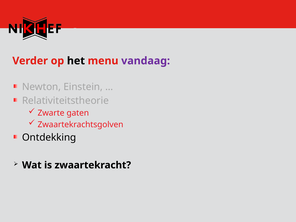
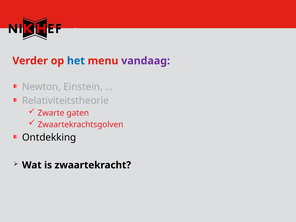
het colour: black -> blue (76, 61)
